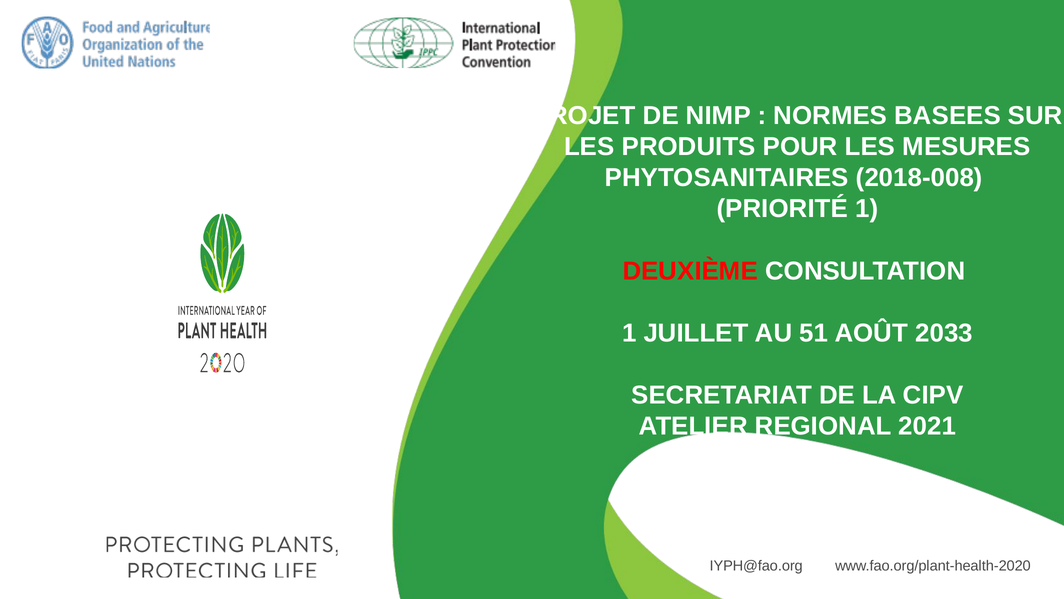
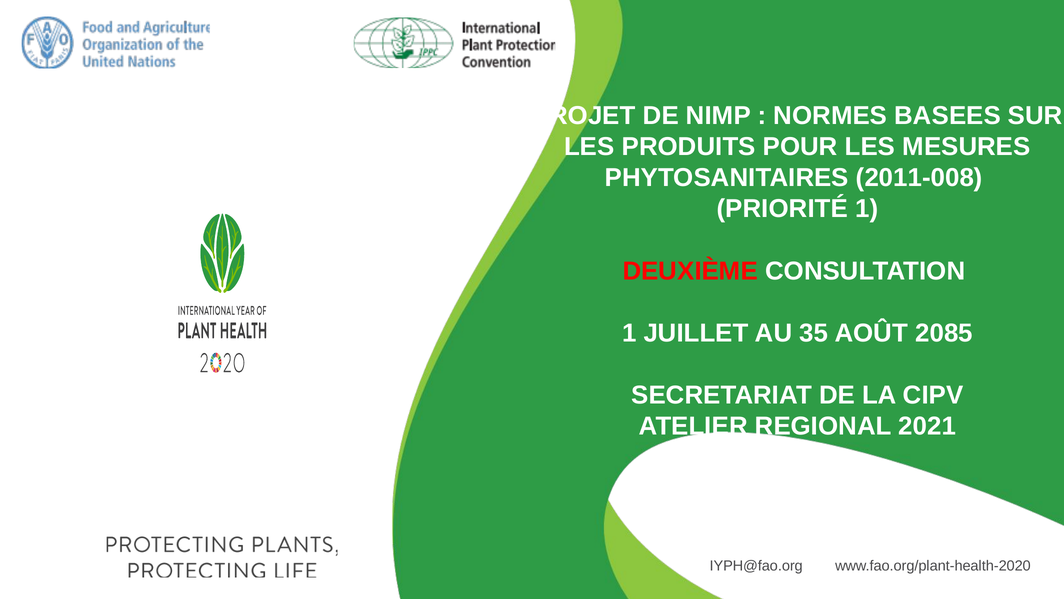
2018-008: 2018-008 -> 2011-008 (919, 178)
51: 51 -> 35 (814, 333)
2033: 2033 -> 2085 (944, 333)
